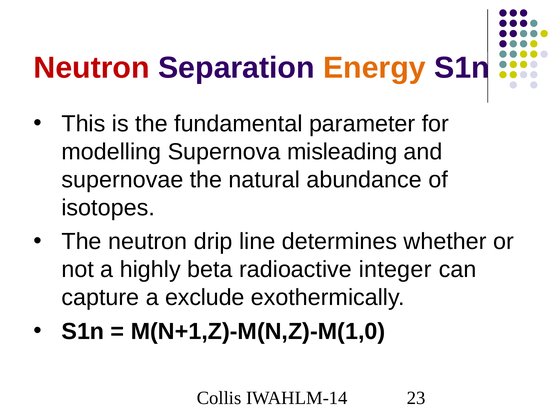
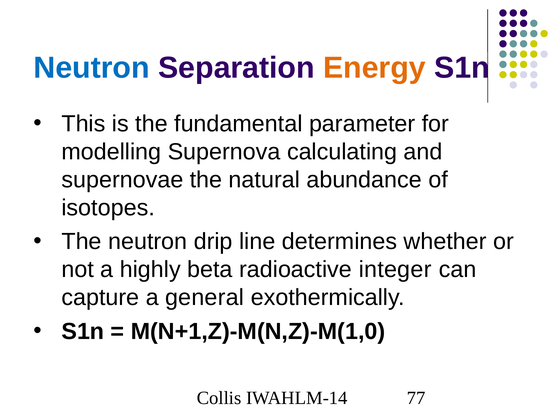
Neutron colour: red -> blue (92, 68)
misleading: misleading -> calculating (342, 152)
exclude: exclude -> general (205, 298)
23: 23 -> 77 (416, 398)
